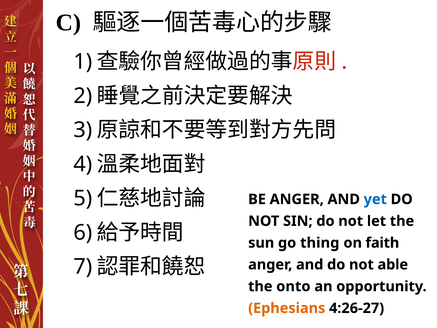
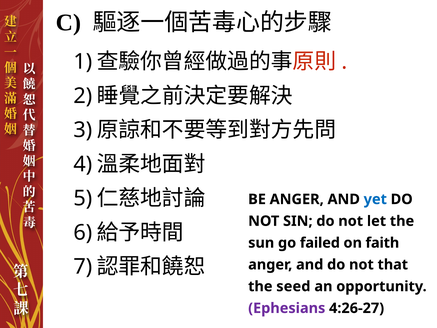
thing: thing -> failed (320, 243)
able: able -> that (393, 264)
onto: onto -> seed (293, 286)
Ephesians colour: orange -> purple (287, 308)
